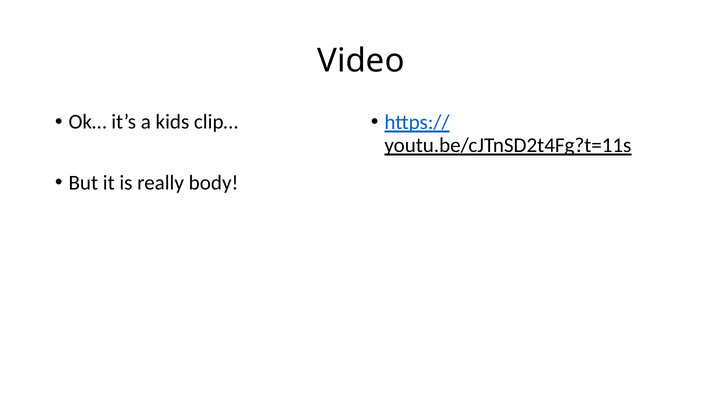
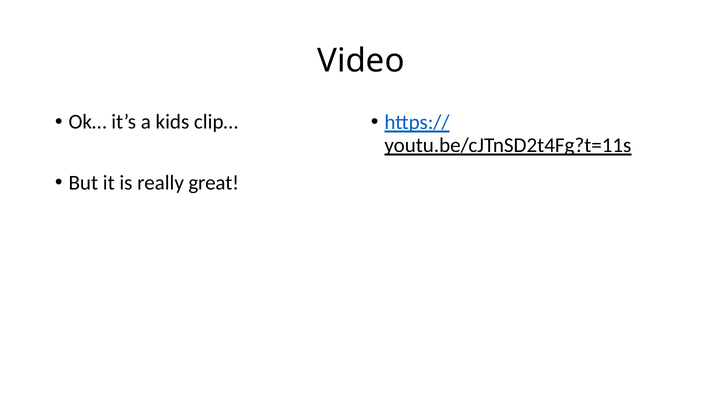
body: body -> great (214, 183)
